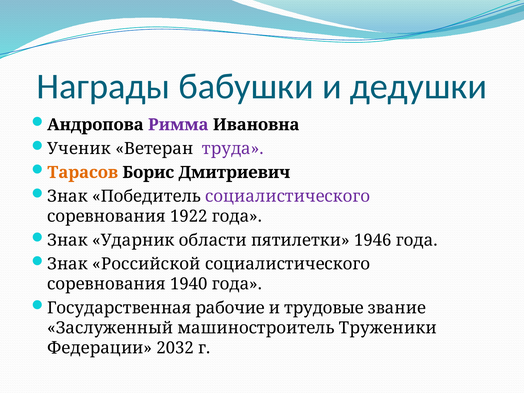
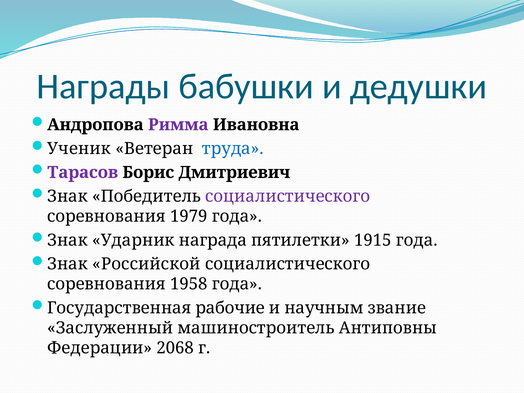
труда colour: purple -> blue (233, 149)
Тарасов colour: orange -> purple (83, 172)
1922: 1922 -> 1979 (189, 216)
области: области -> награда (213, 240)
1946: 1946 -> 1915 (373, 240)
1940: 1940 -> 1958 (189, 284)
трудовые: трудовые -> научным (324, 308)
Труженики: Труженики -> Антиповны (388, 328)
2032: 2032 -> 2068 (175, 348)
